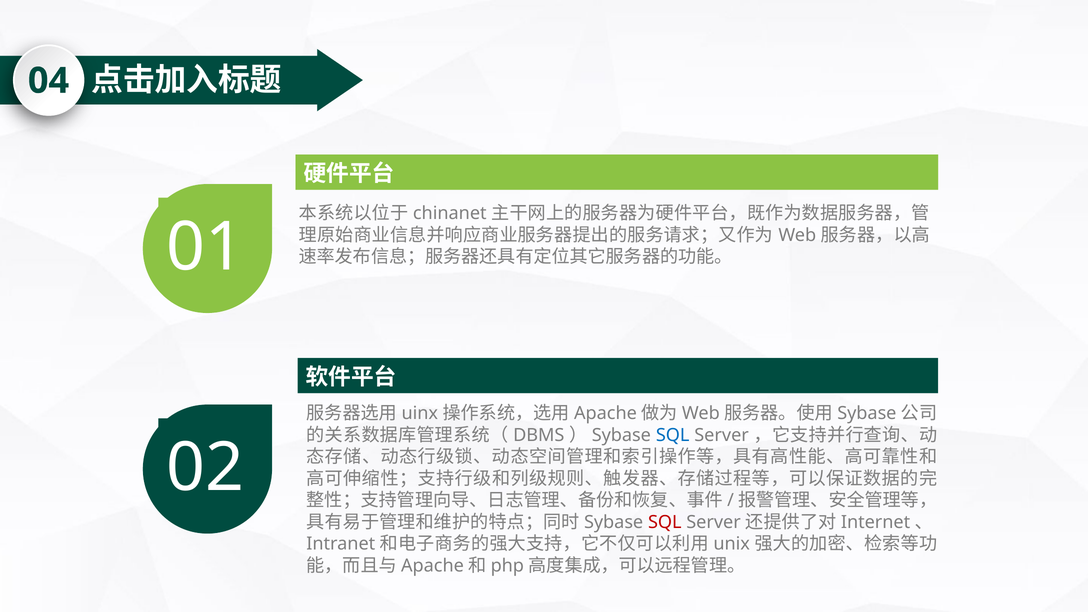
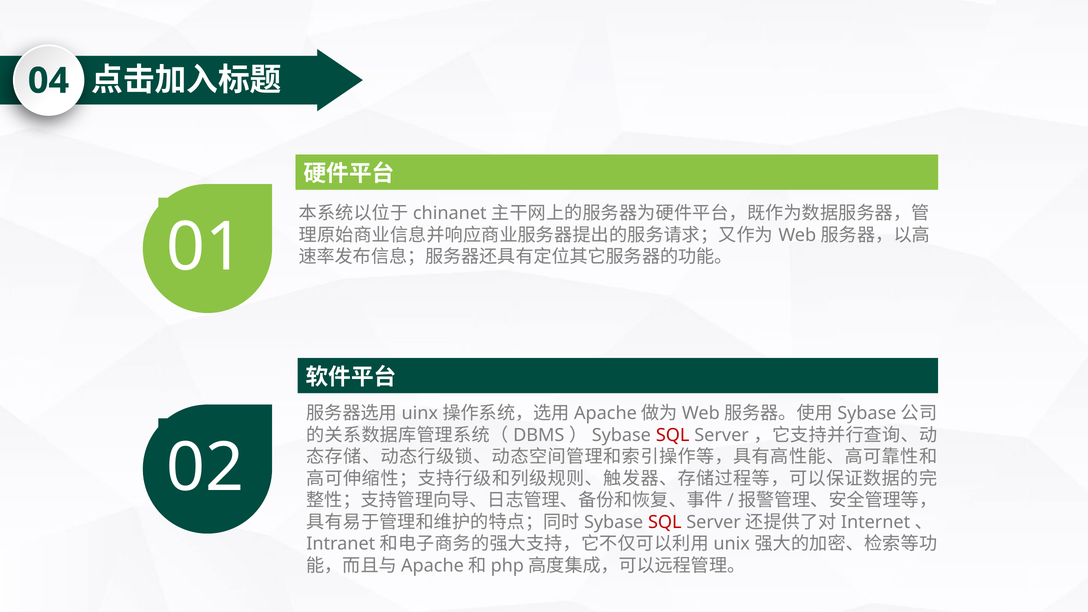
SQL colour: blue -> red (673, 435)
